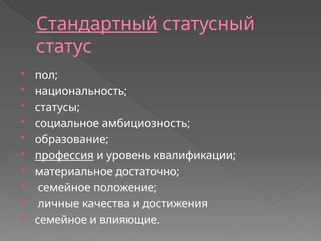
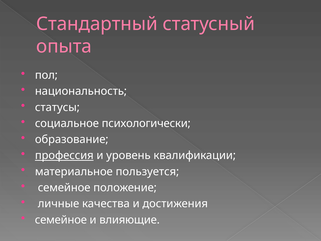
Стандартный underline: present -> none (97, 24)
статус: статус -> опыта (64, 46)
амбициозность: амбициозность -> психологически (146, 123)
достаточно: достаточно -> пользуется (147, 171)
